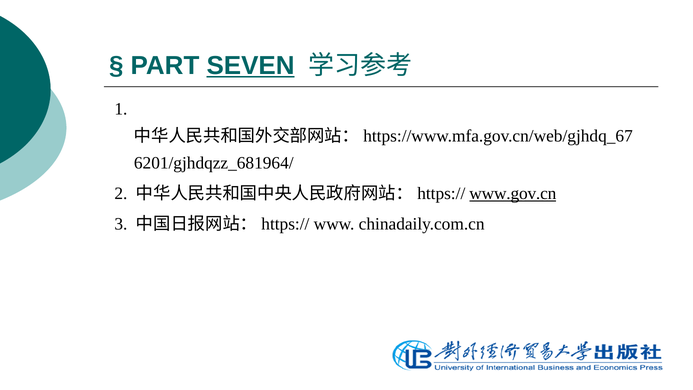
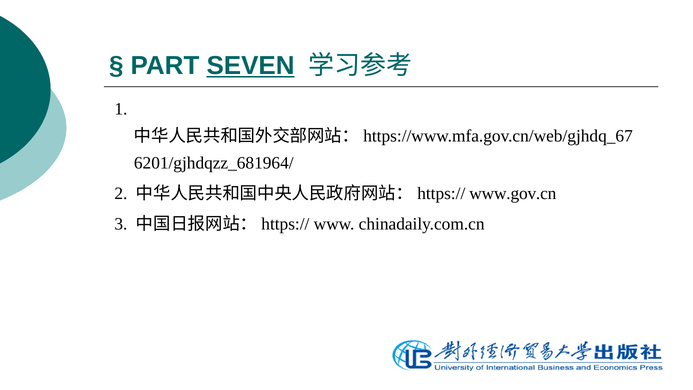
www.gov.cn underline: present -> none (513, 193)
